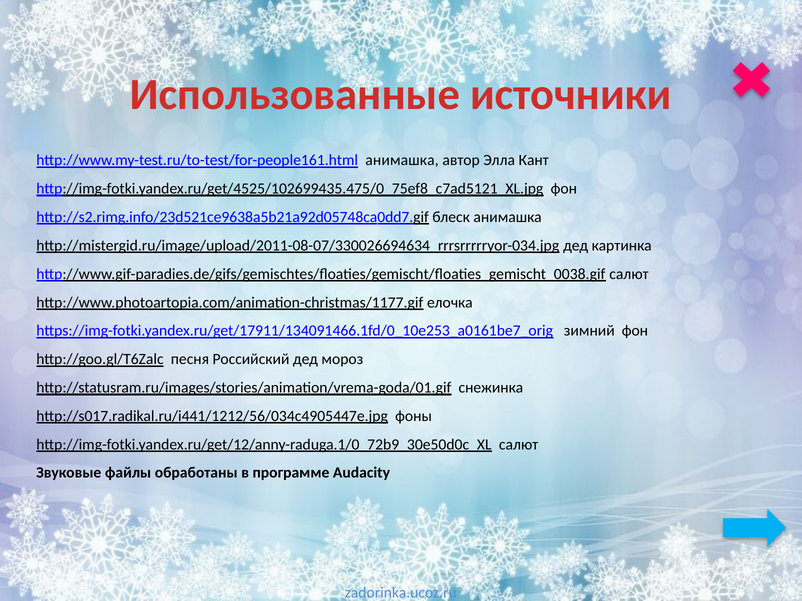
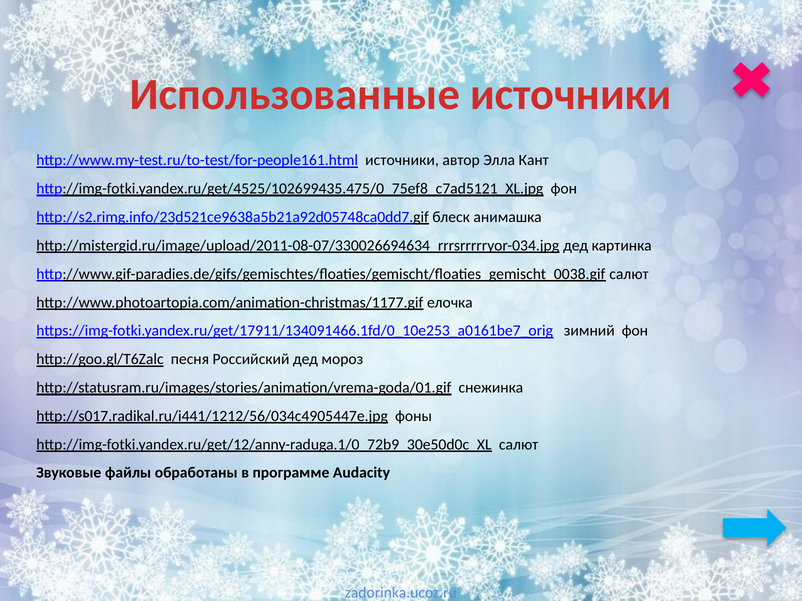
http://www.my-test.ru/to-test/for-people161.html анимашка: анимашка -> источники (402, 160)
